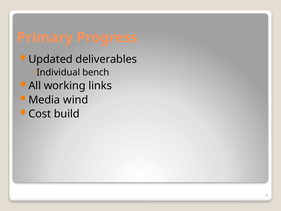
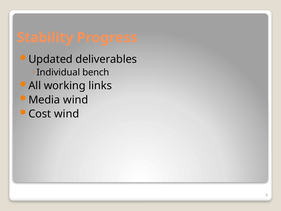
Primary: Primary -> Stability (45, 38)
Cost build: build -> wind (67, 114)
